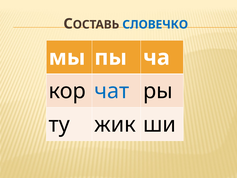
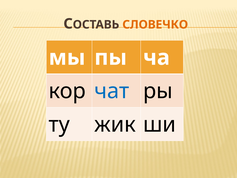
СЛОВЕЧКО colour: blue -> orange (155, 25)
